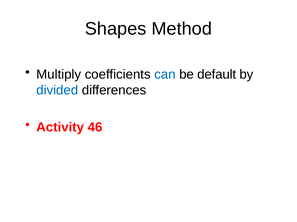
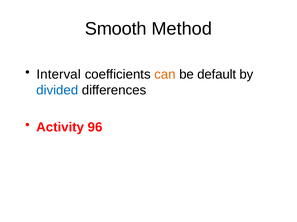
Shapes: Shapes -> Smooth (116, 29)
Multiply: Multiply -> Interval (59, 75)
can colour: blue -> orange (165, 75)
46: 46 -> 96 (95, 127)
